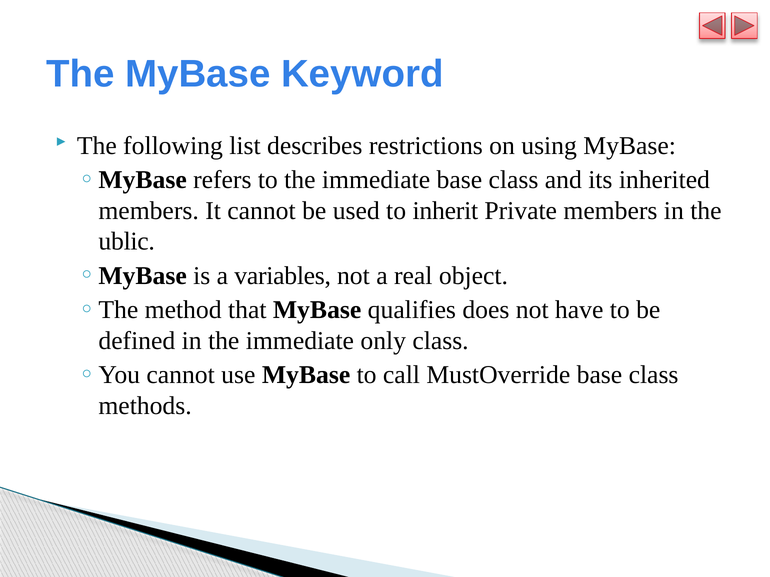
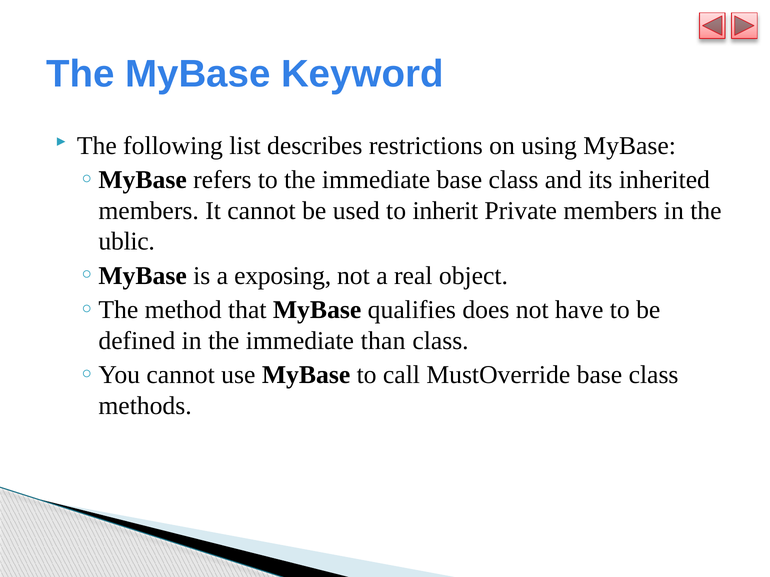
variables: variables -> exposing (283, 276)
only: only -> than (383, 341)
